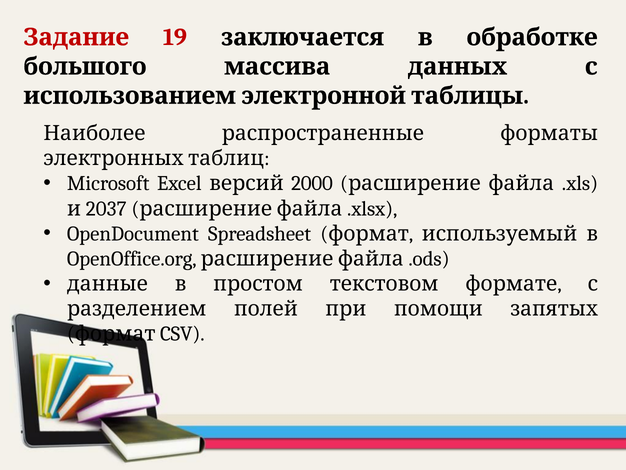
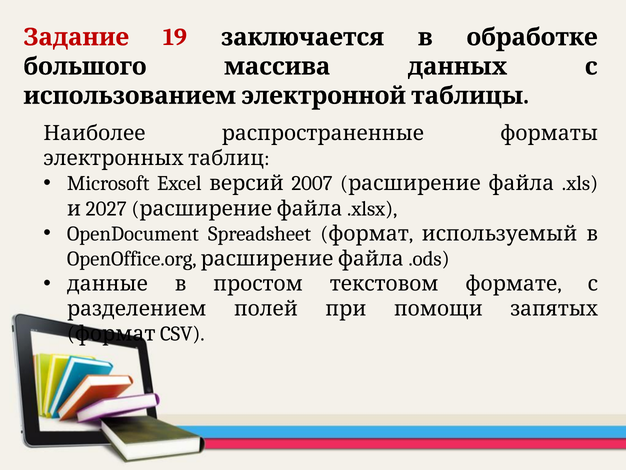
2000: 2000 -> 2007 (312, 183)
2037: 2037 -> 2027 (106, 208)
